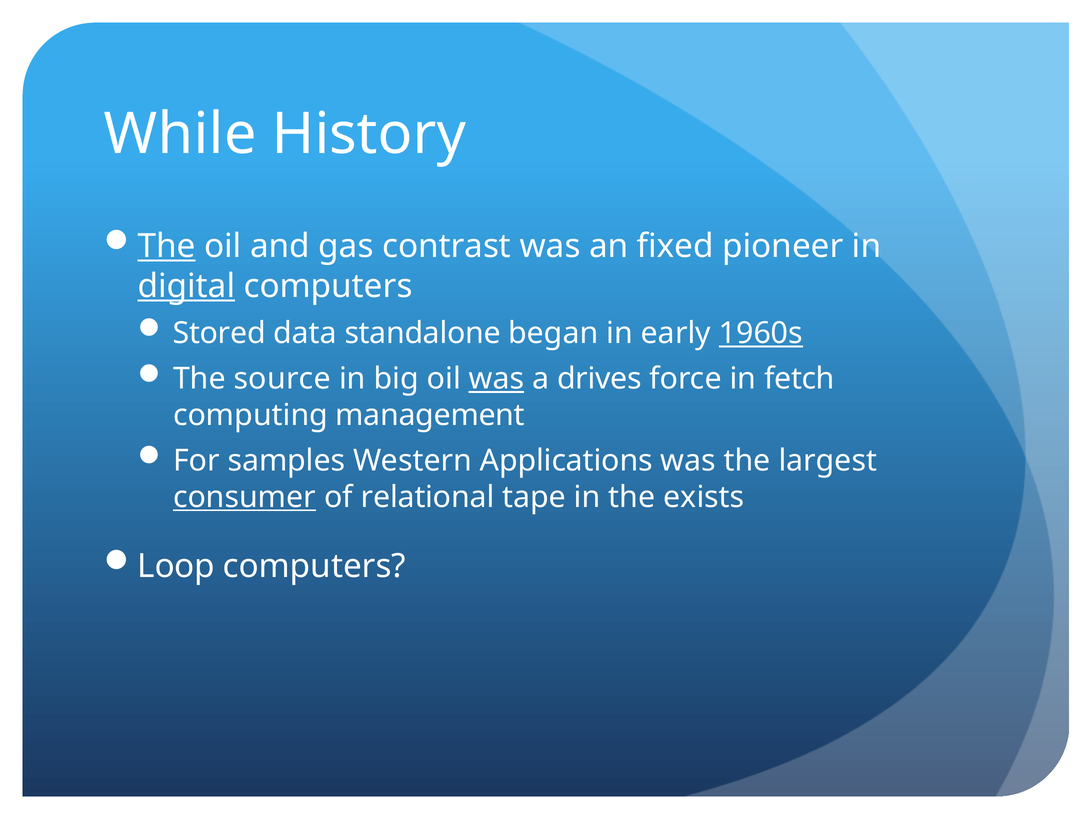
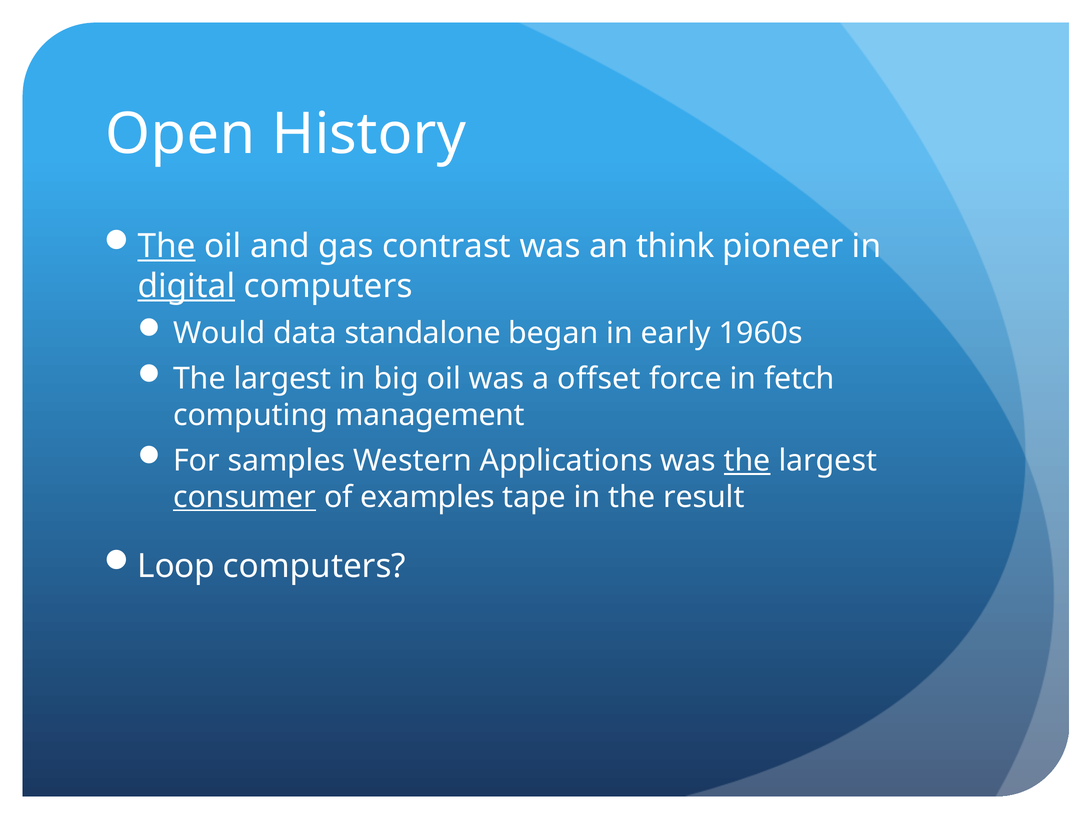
While: While -> Open (180, 134)
fixed: fixed -> think (675, 246)
Stored: Stored -> Would (219, 333)
1960s underline: present -> none (761, 333)
source: source -> largest (282, 379)
was underline: present -> none (496, 379)
drives: drives -> offset (599, 379)
the underline: none -> present (747, 461)
relational: relational -> examples (428, 497)
exists: exists -> result (704, 497)
